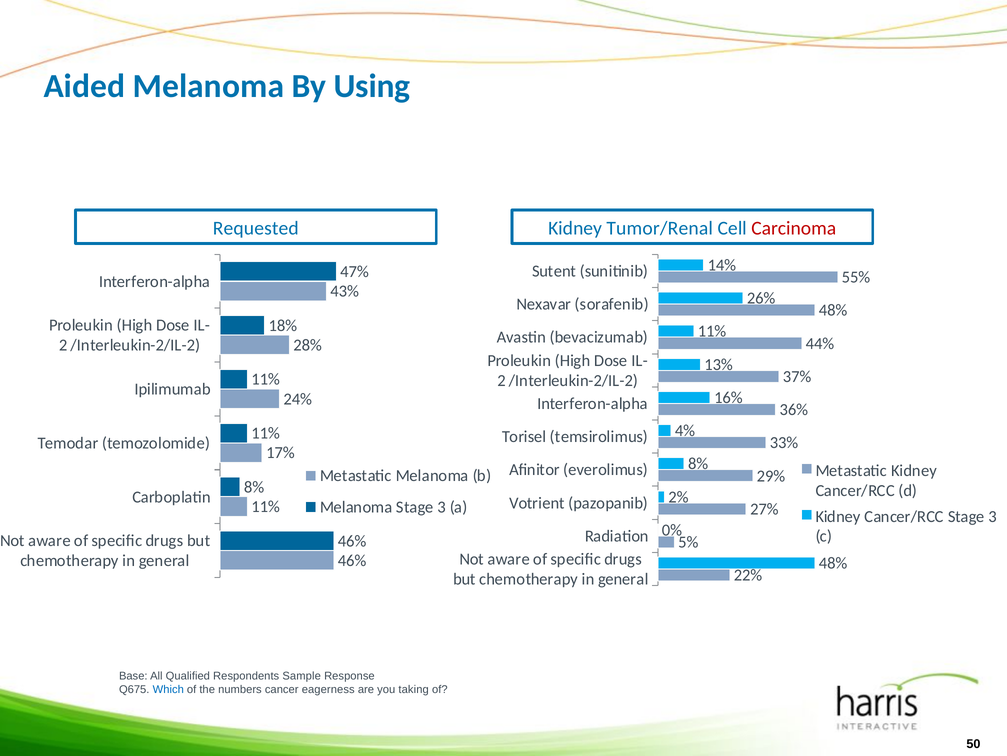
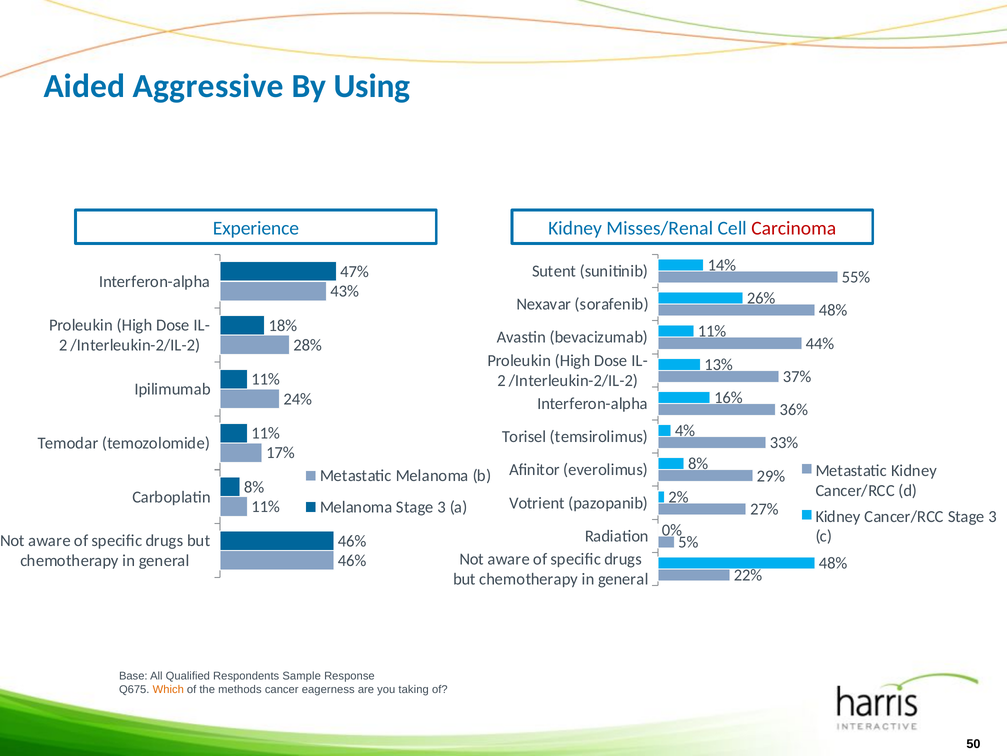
Aided Melanoma: Melanoma -> Aggressive (208, 86)
Requested: Requested -> Experience (256, 228)
Tumor/Renal: Tumor/Renal -> Misses/Renal (660, 228)
Which colour: blue -> orange (168, 689)
numbers: numbers -> methods (240, 689)
